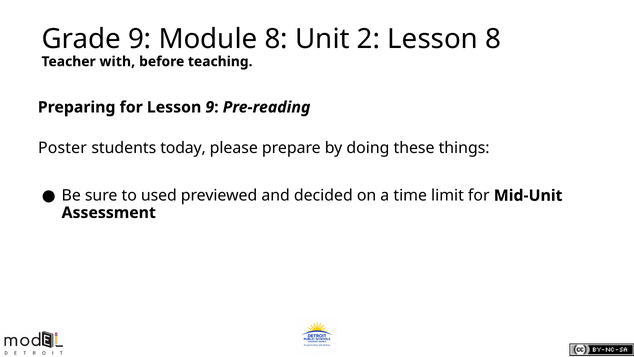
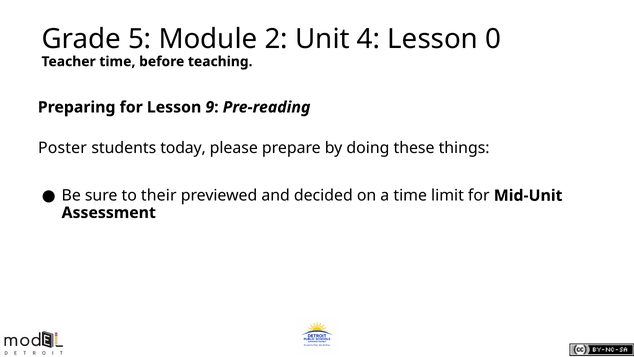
Grade 9: 9 -> 5 (140, 39)
Module 8: 8 -> 2 (276, 39)
2: 2 -> 4 (369, 39)
Lesson 8: 8 -> 0 (493, 39)
Teacher with: with -> time (117, 62)
used: used -> their (159, 195)
